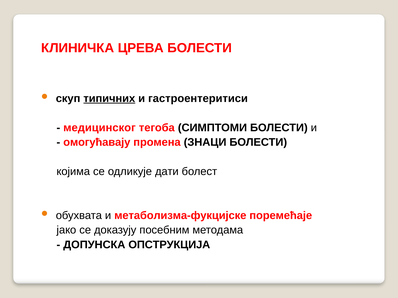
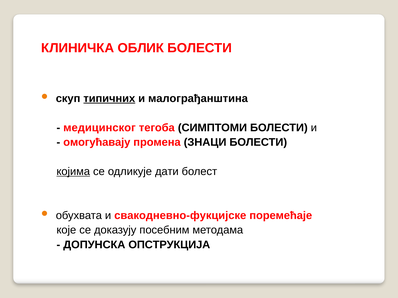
ЦРЕВА: ЦРЕВА -> ОБЛИК (141, 48)
гастроентеритиси: гастроентеритиси -> малограђанштина (198, 99)
којима underline: none -> present (73, 172)
метаболизма-фукцијске: метаболизма-фукцијске -> свакодневно-фукцијске (180, 216)
јако: јако -> које (66, 230)
